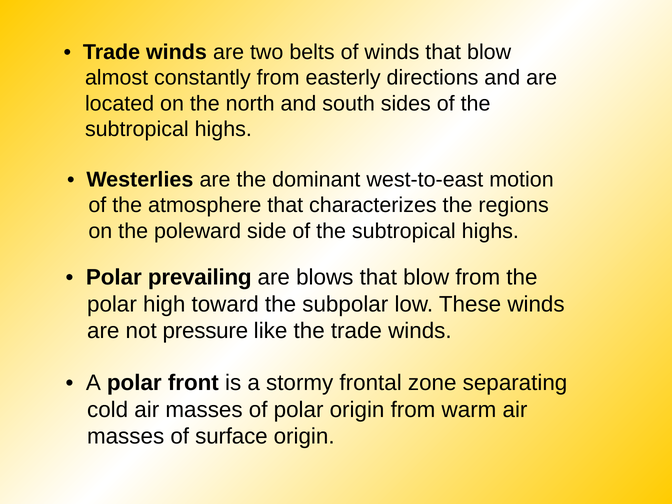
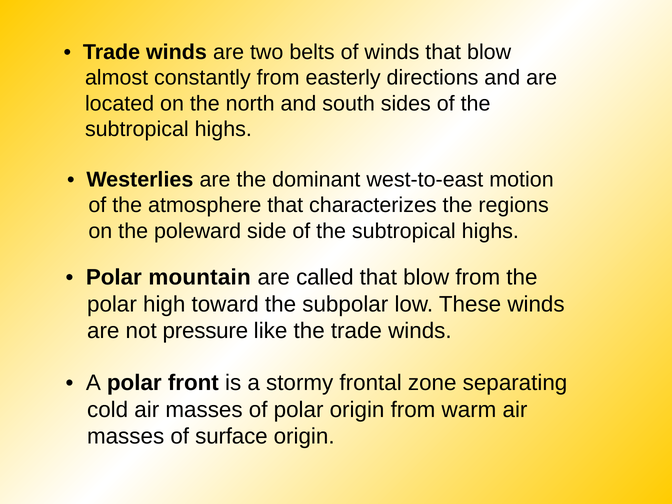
prevailing: prevailing -> mountain (200, 277)
blows: blows -> called (325, 277)
